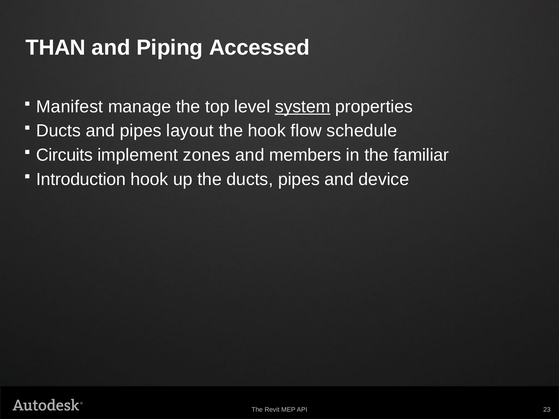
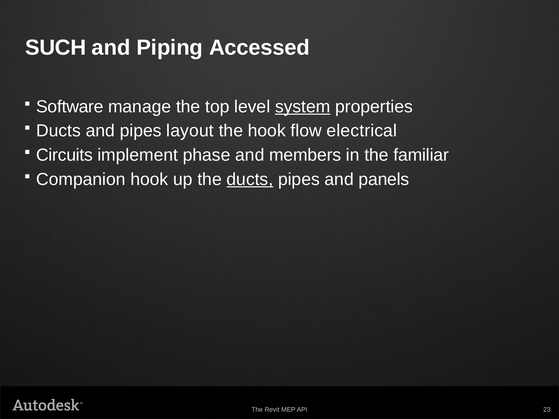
THAN: THAN -> SUCH (56, 48)
Manifest: Manifest -> Software (70, 107)
schedule: schedule -> electrical (362, 131)
zones: zones -> phase (207, 155)
Introduction: Introduction -> Companion (81, 179)
ducts underline: none -> present (250, 179)
device: device -> panels (384, 179)
